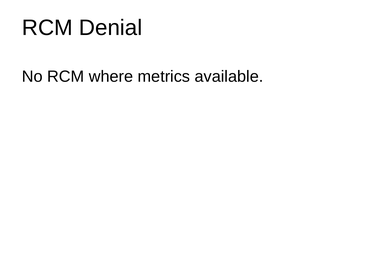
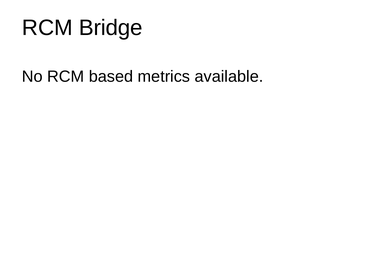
Denial: Denial -> Bridge (111, 28)
where: where -> based (111, 77)
